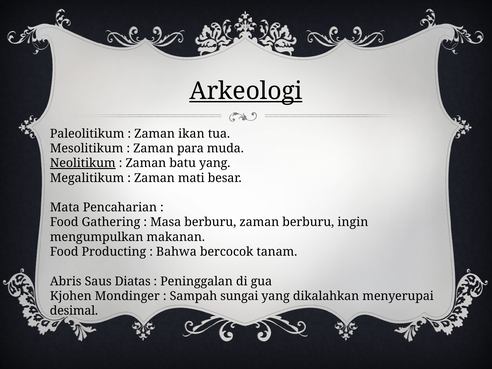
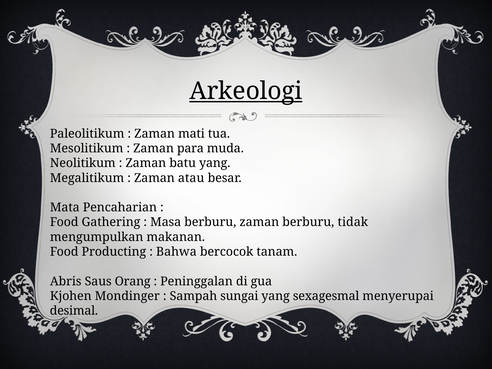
ikan: ikan -> mati (191, 134)
Neolitikum underline: present -> none (83, 163)
mati: mati -> atau (191, 178)
ingin: ingin -> tidak (353, 222)
Diatas: Diatas -> Orang (133, 281)
dikalahkan: dikalahkan -> sexagesmal (326, 296)
